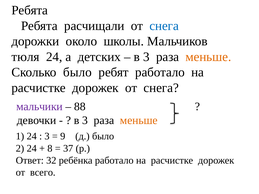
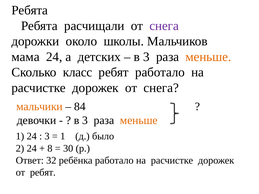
снега colour: blue -> purple (164, 26)
тюля: тюля -> мама (26, 57)
Сколько было: было -> класс (78, 72)
мальчики colour: purple -> orange (40, 107)
88: 88 -> 84 (80, 107)
9: 9 -> 1 (63, 136)
37: 37 -> 30 (68, 148)
от всего: всего -> ребят (43, 173)
